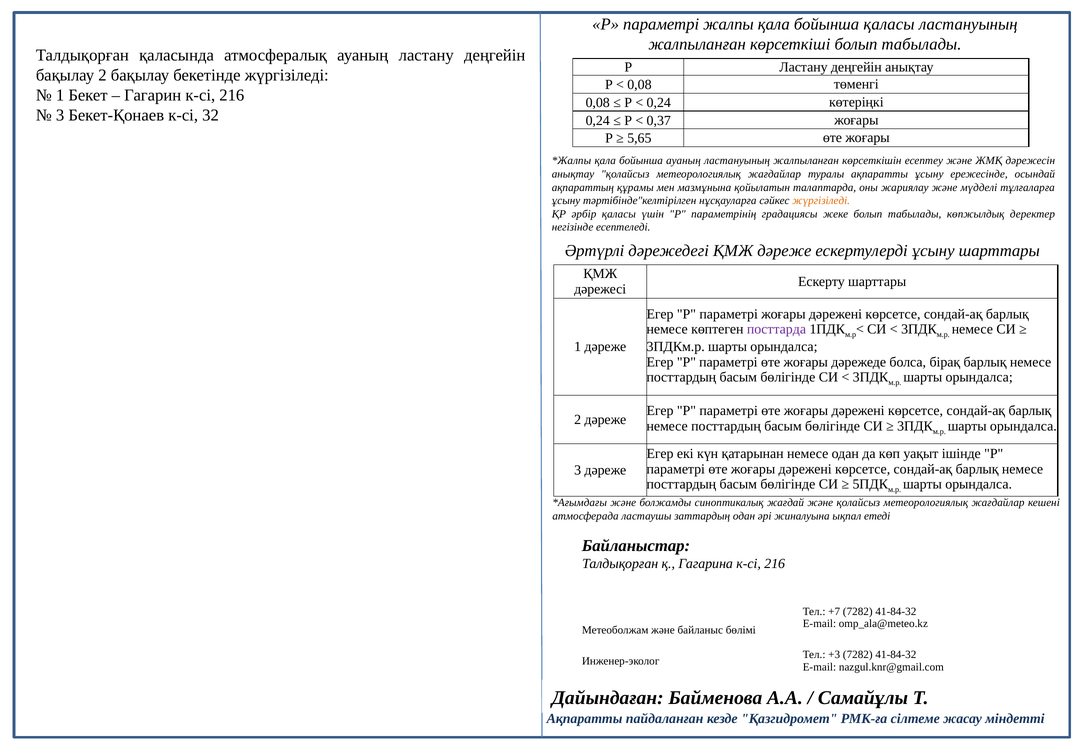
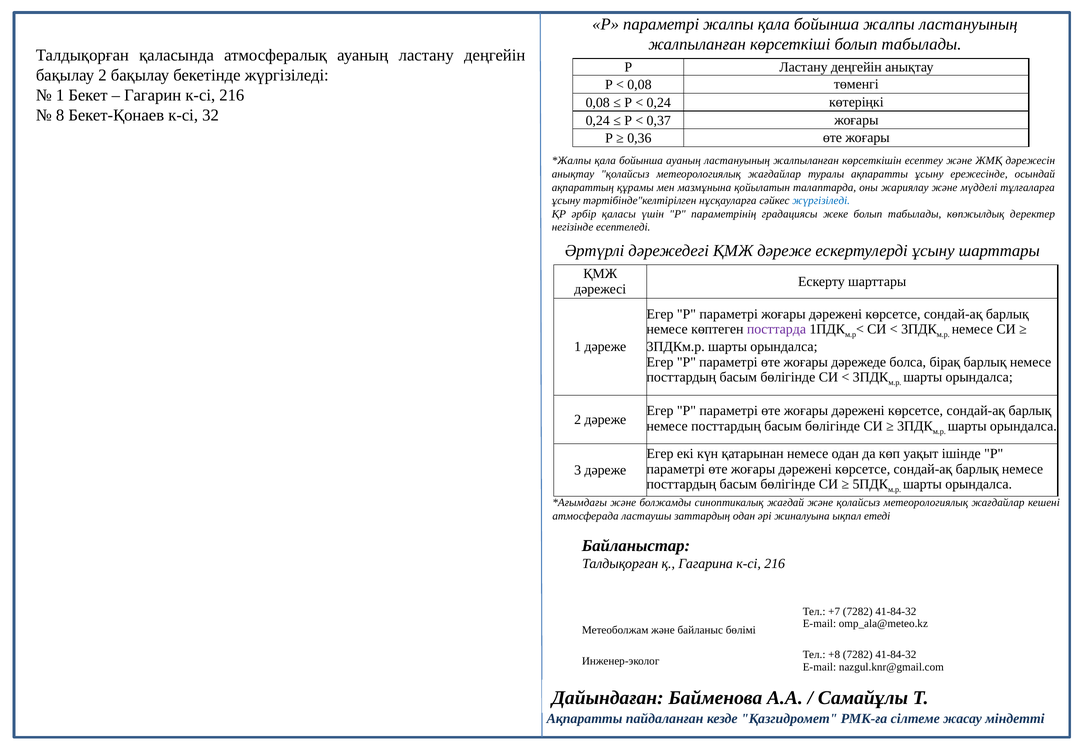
бойынша қаласы: қаласы -> жалпы (889, 24)
3: 3 -> 8 (60, 115)
5,65: 5,65 -> 0,36 (639, 138)
жүргізіледі colour: orange -> blue (821, 201)
+3: +3 -> +8 (834, 655)
